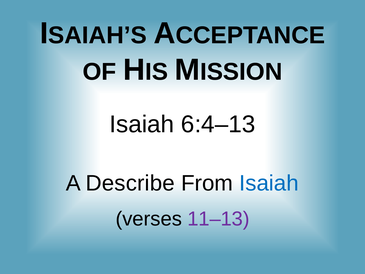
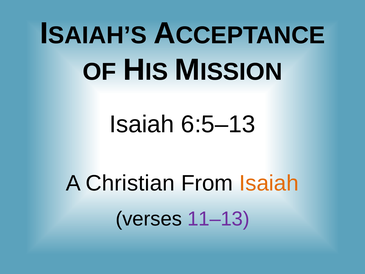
6:4–13: 6:4–13 -> 6:5–13 (218, 124)
Describe: Describe -> Christian (130, 183)
Isaiah colour: blue -> orange (269, 183)
